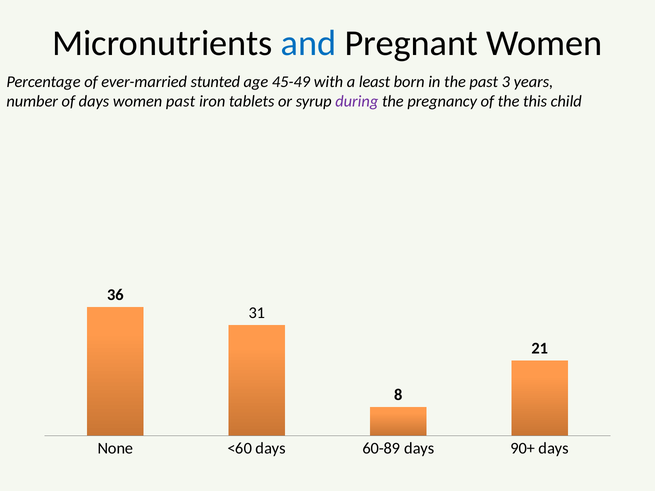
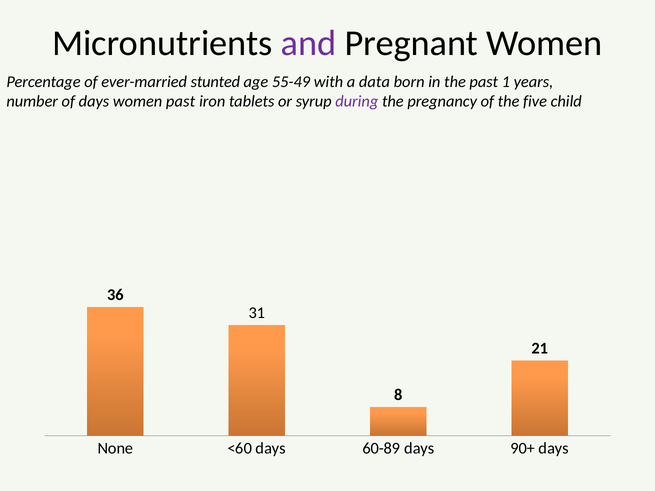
and colour: blue -> purple (309, 43)
45-49: 45-49 -> 55-49 (291, 82)
least: least -> data (374, 82)
3: 3 -> 1 (506, 82)
this: this -> five (535, 101)
